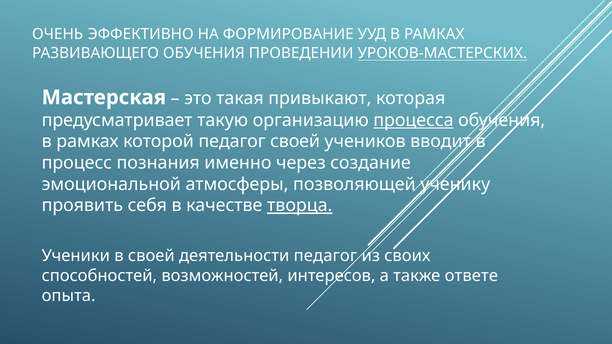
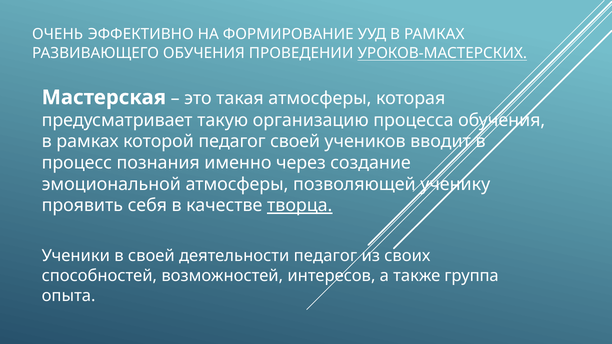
такая привыкают: привыкают -> атмосферы (320, 98)
процесса underline: present -> none (413, 120)
ответе: ответе -> группа (471, 276)
